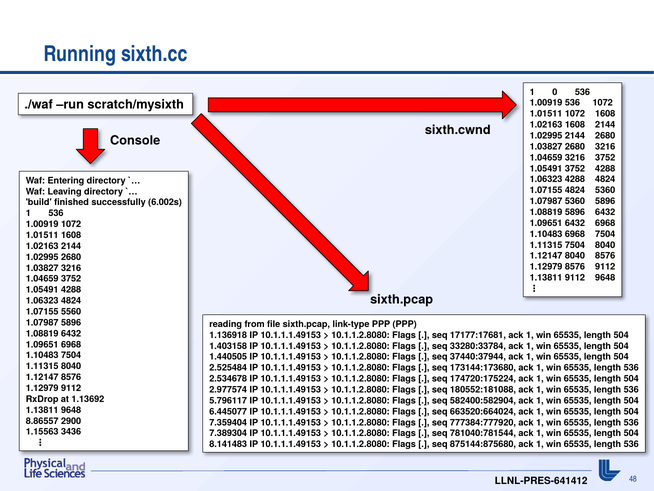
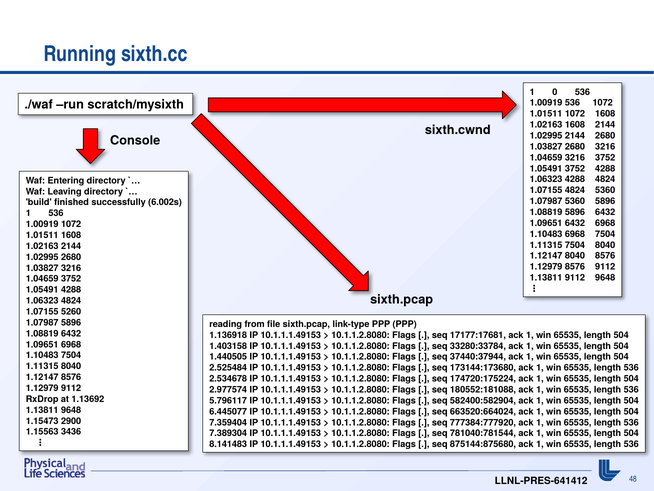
5560: 5560 -> 5260 (71, 311)
8.86557: 8.86557 -> 1.15473 (42, 421)
